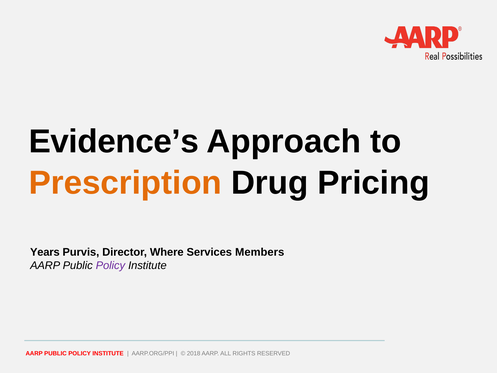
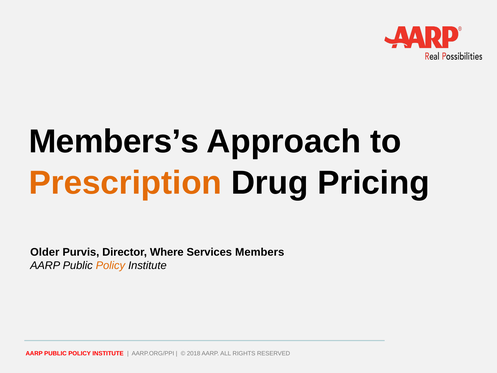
Evidence’s: Evidence’s -> Members’s (114, 141)
Years: Years -> Older (45, 252)
Policy colour: purple -> orange (110, 265)
